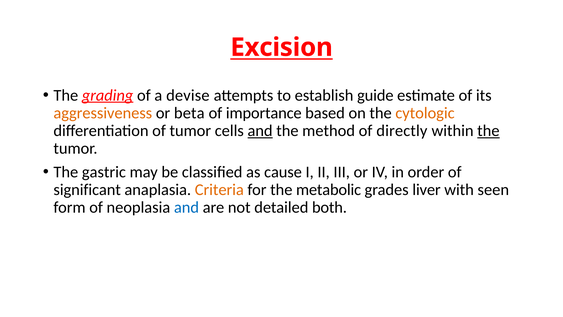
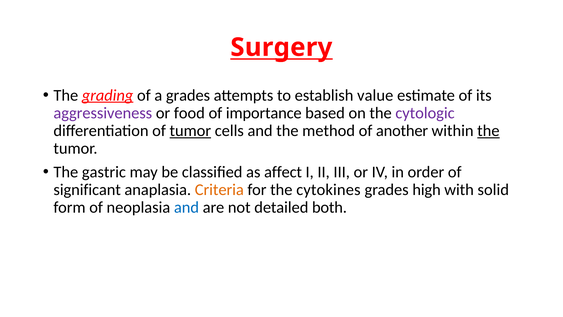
Excision: Excision -> Surgery (281, 47)
a devise: devise -> grades (188, 95)
guide: guide -> value (375, 95)
aggressiveness colour: orange -> purple (103, 113)
beta: beta -> food (189, 113)
cytologic colour: orange -> purple (425, 113)
tumor underline: none -> present (190, 131)
and underline: present -> none (260, 131)
directly: directly -> another (402, 131)
cause: cause -> affect (283, 172)
metabolic: metabolic -> cytokines (328, 190)
liver: liver -> high (427, 190)
seen: seen -> solid (493, 190)
